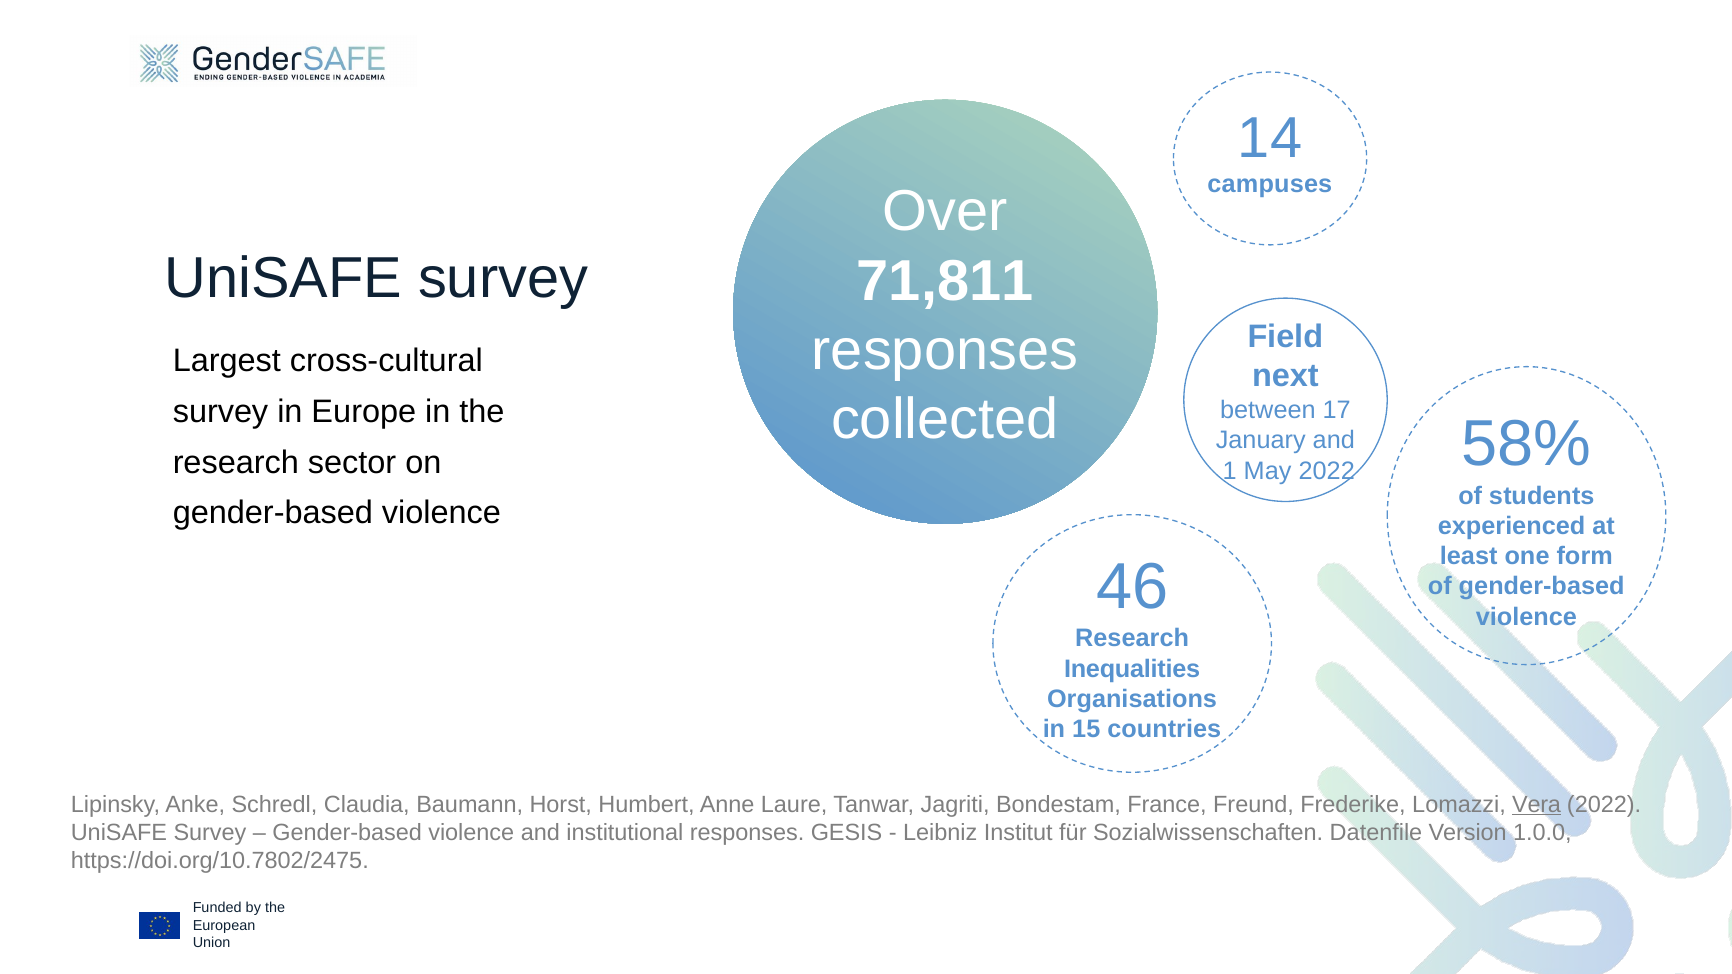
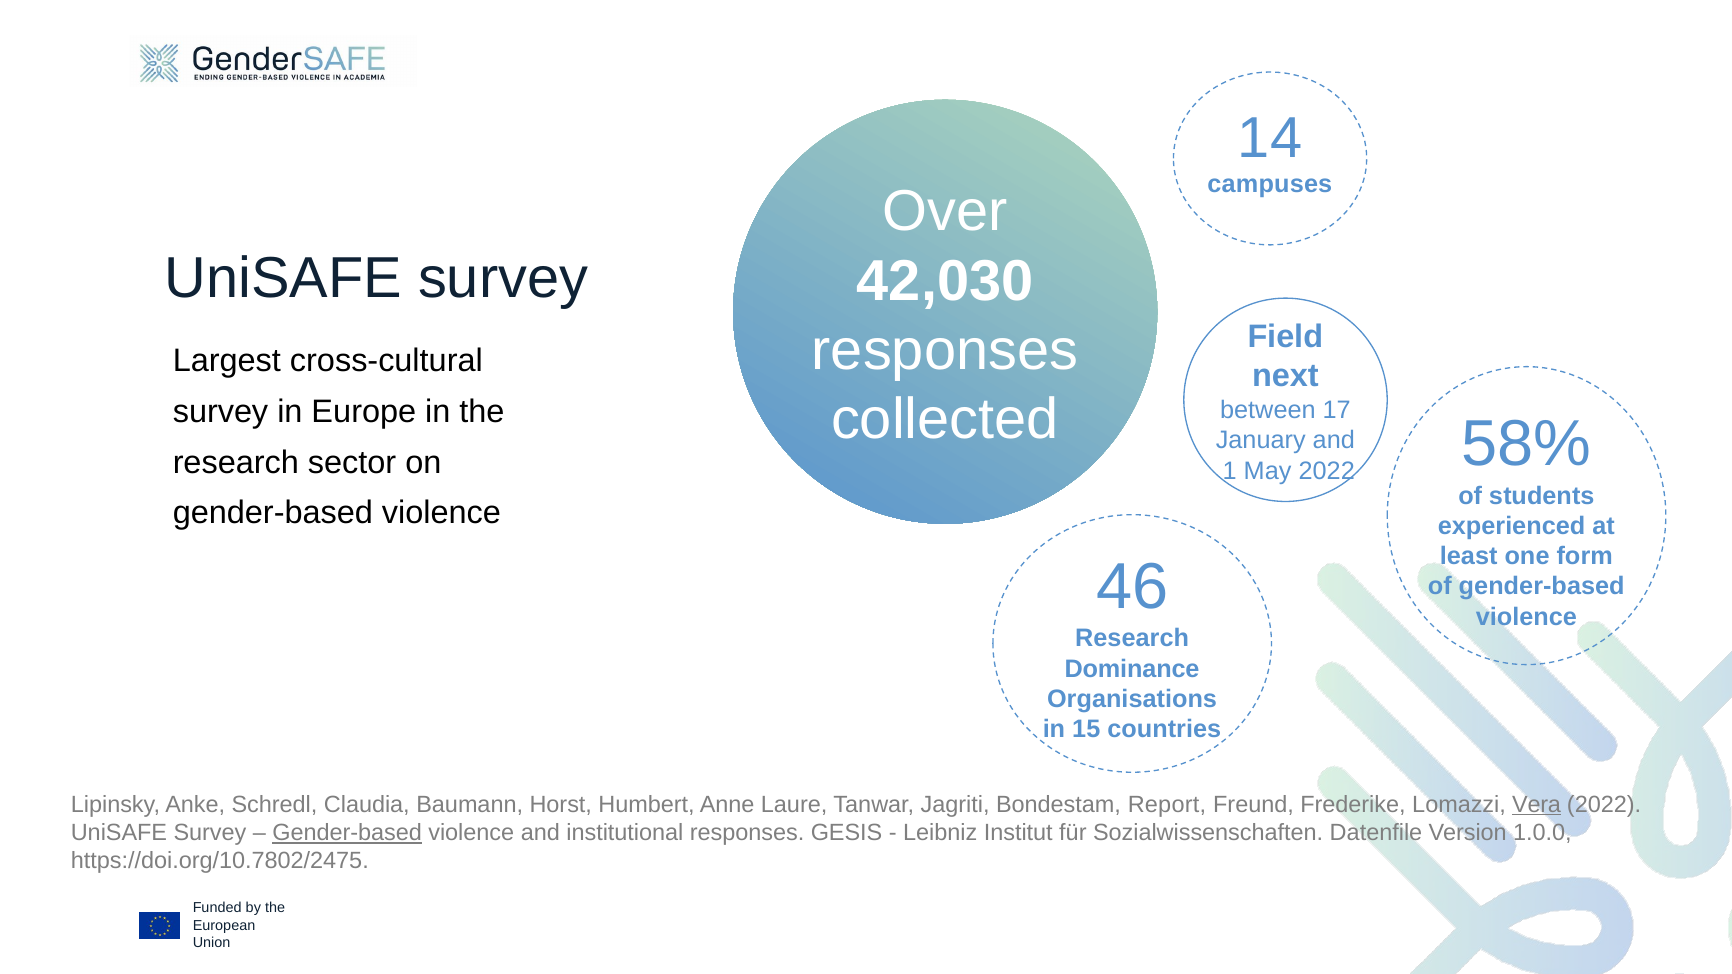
71,811: 71,811 -> 42,030 (945, 281)
Inequalities: Inequalities -> Dominance (1132, 669)
France: France -> Report (1167, 805)
Gender-based underline: none -> present (347, 833)
